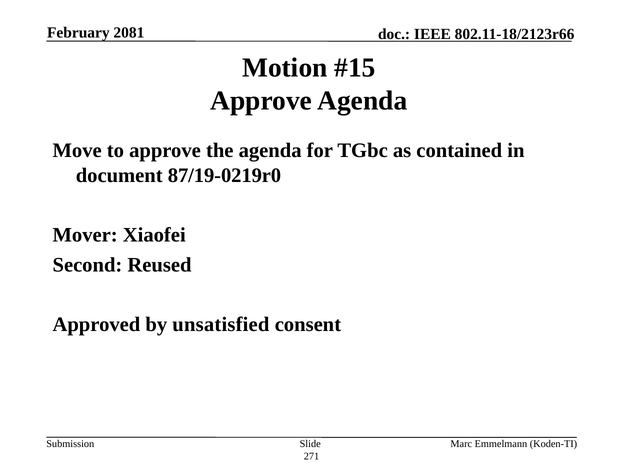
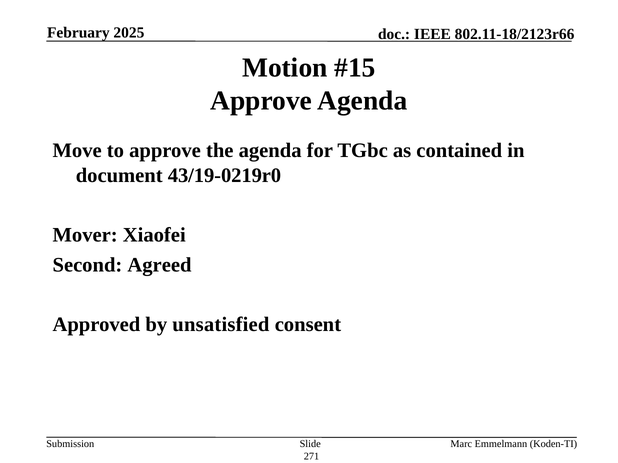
2081: 2081 -> 2025 (129, 33)
87/19-0219r0: 87/19-0219r0 -> 43/19-0219r0 (224, 176)
Reused: Reused -> Agreed (159, 265)
